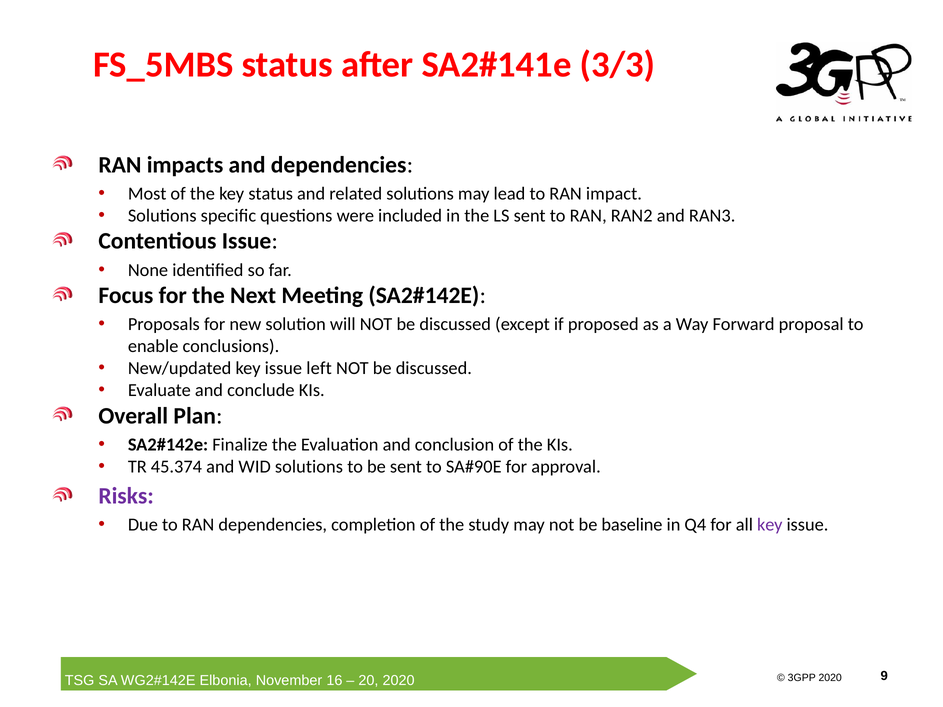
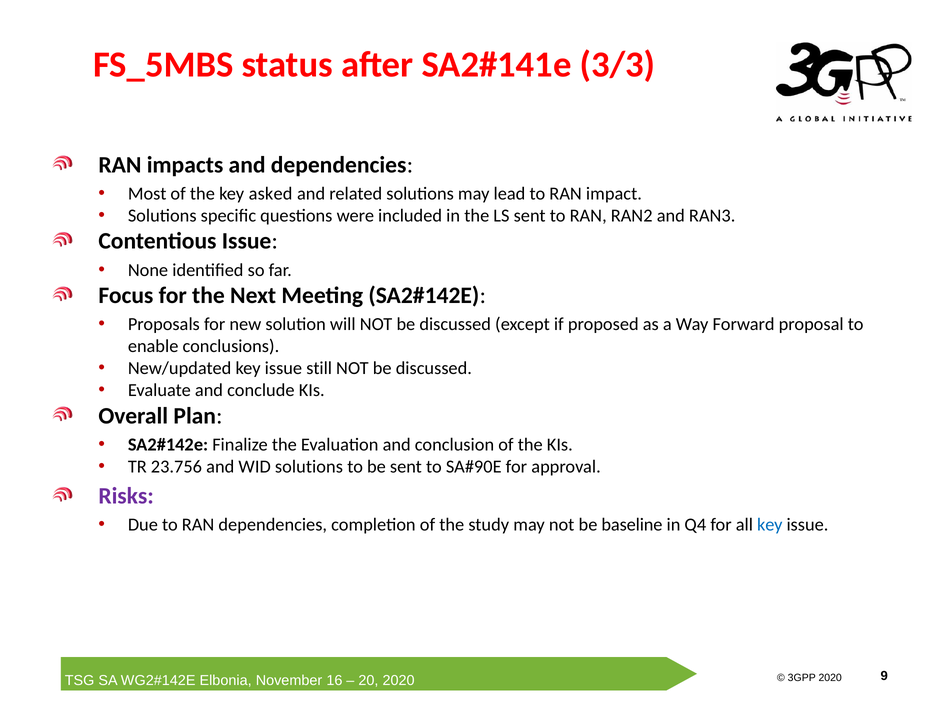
key status: status -> asked (271, 194)
left: left -> still (319, 368)
45.374: 45.374 -> 23.756 (176, 467)
key colour: purple -> blue (770, 525)
